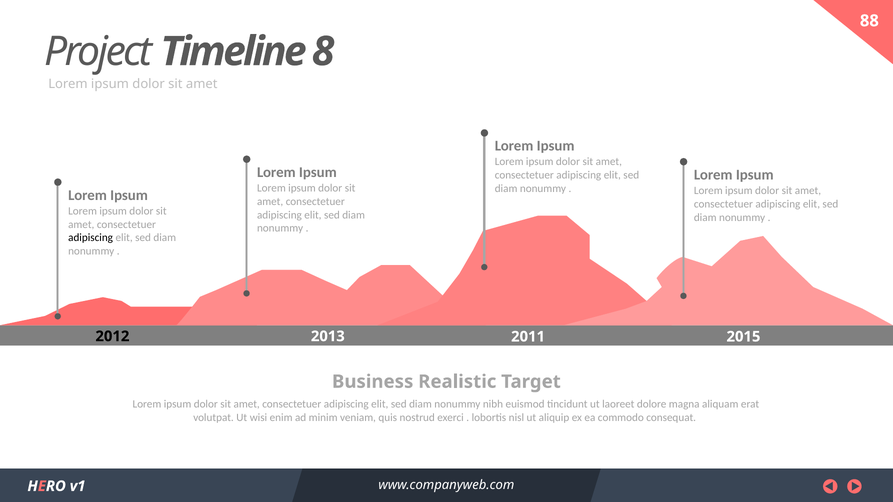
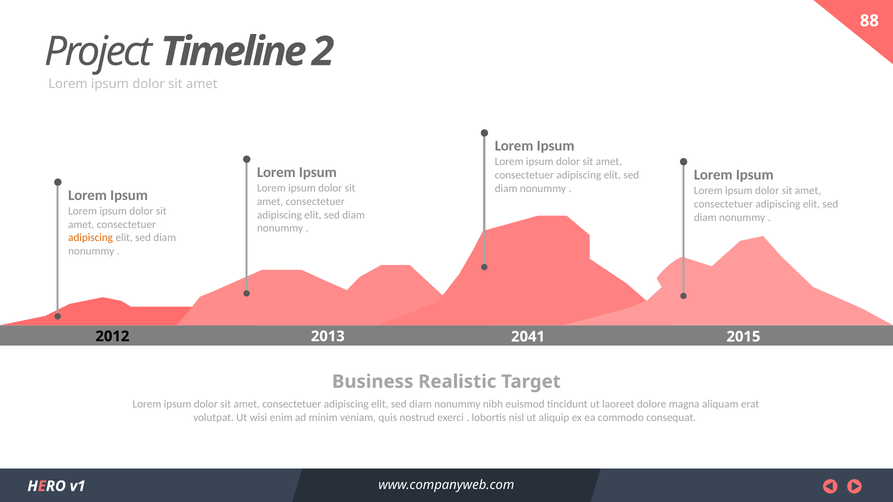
8: 8 -> 2 (323, 52)
adipiscing colour: black -> orange (91, 238)
2011: 2011 -> 2041 (528, 337)
